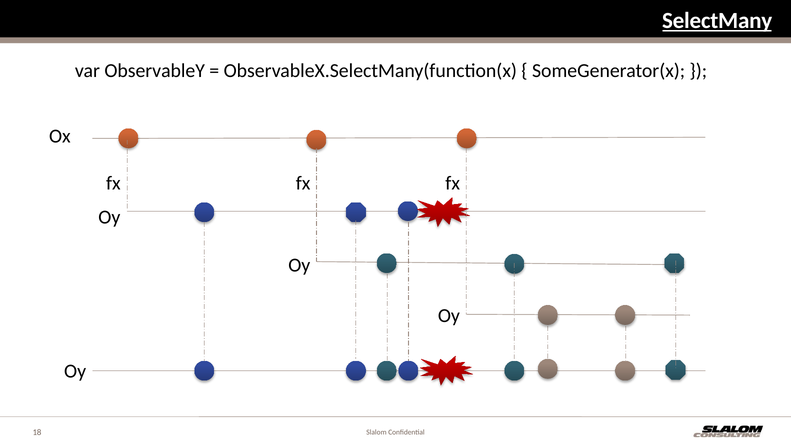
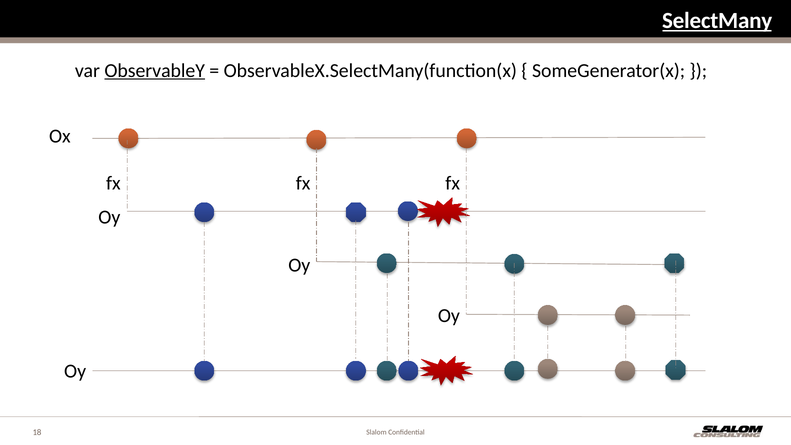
ObservableY underline: none -> present (155, 71)
